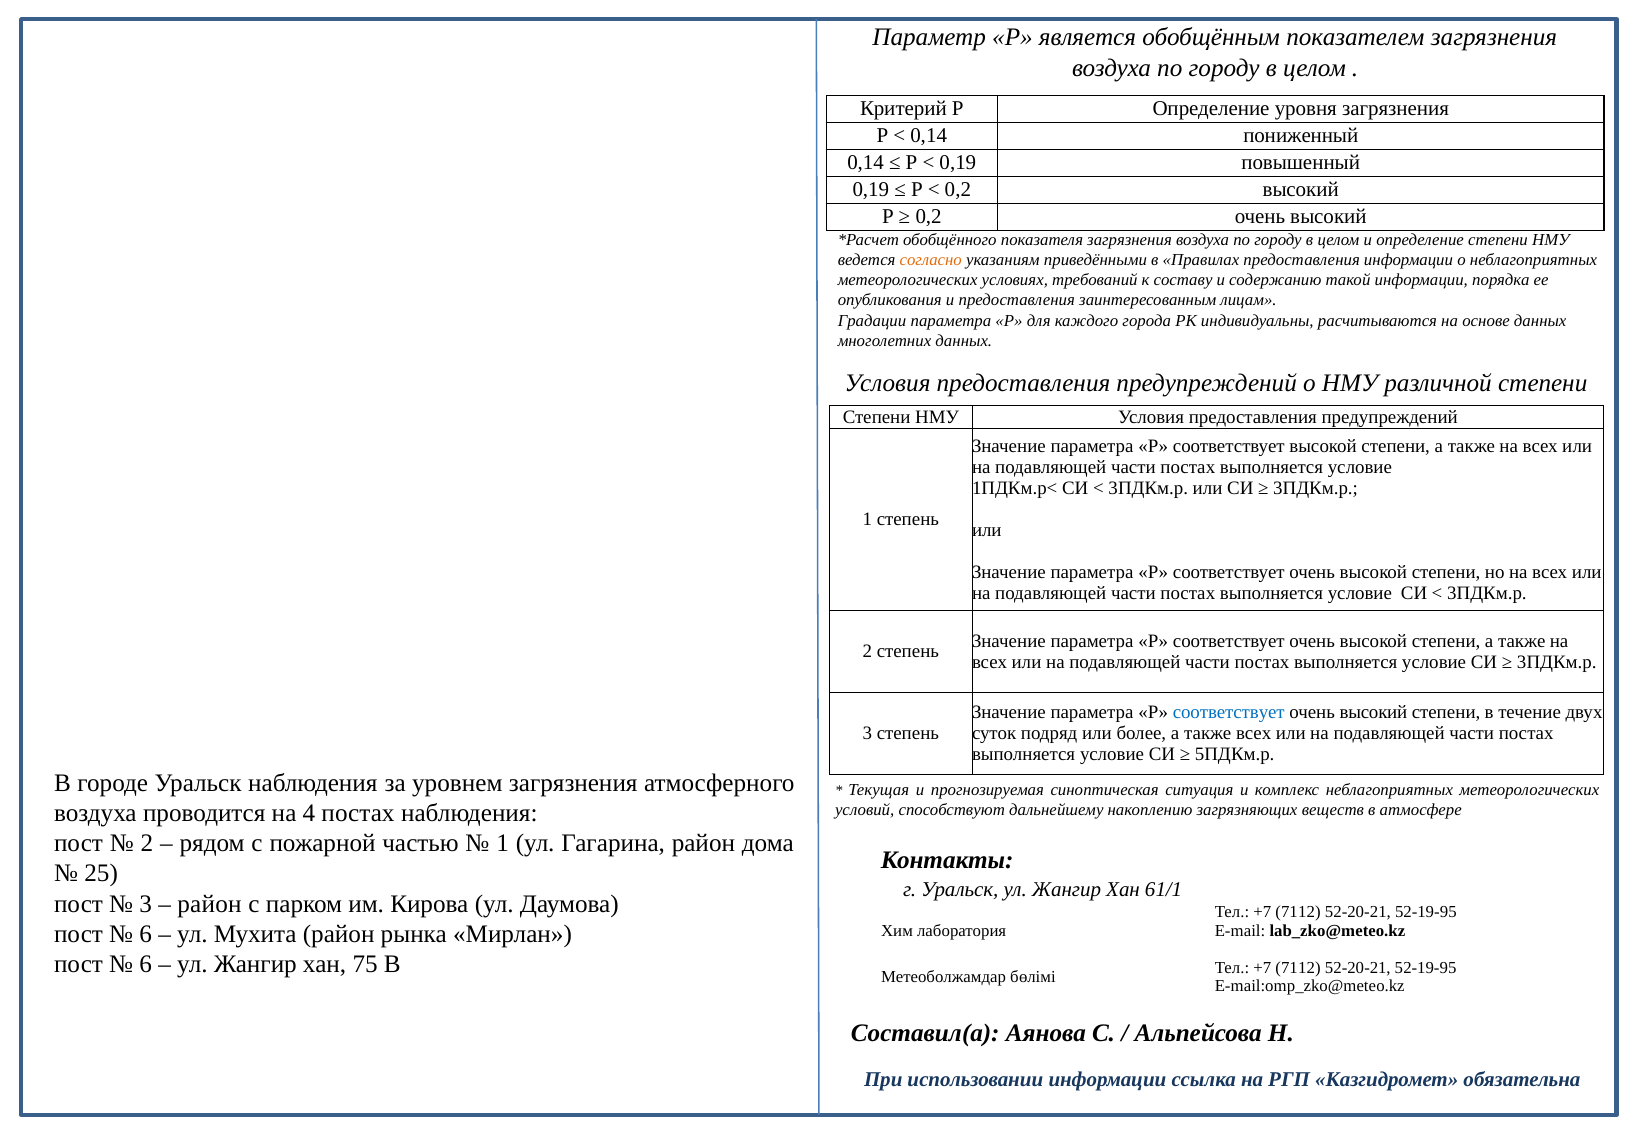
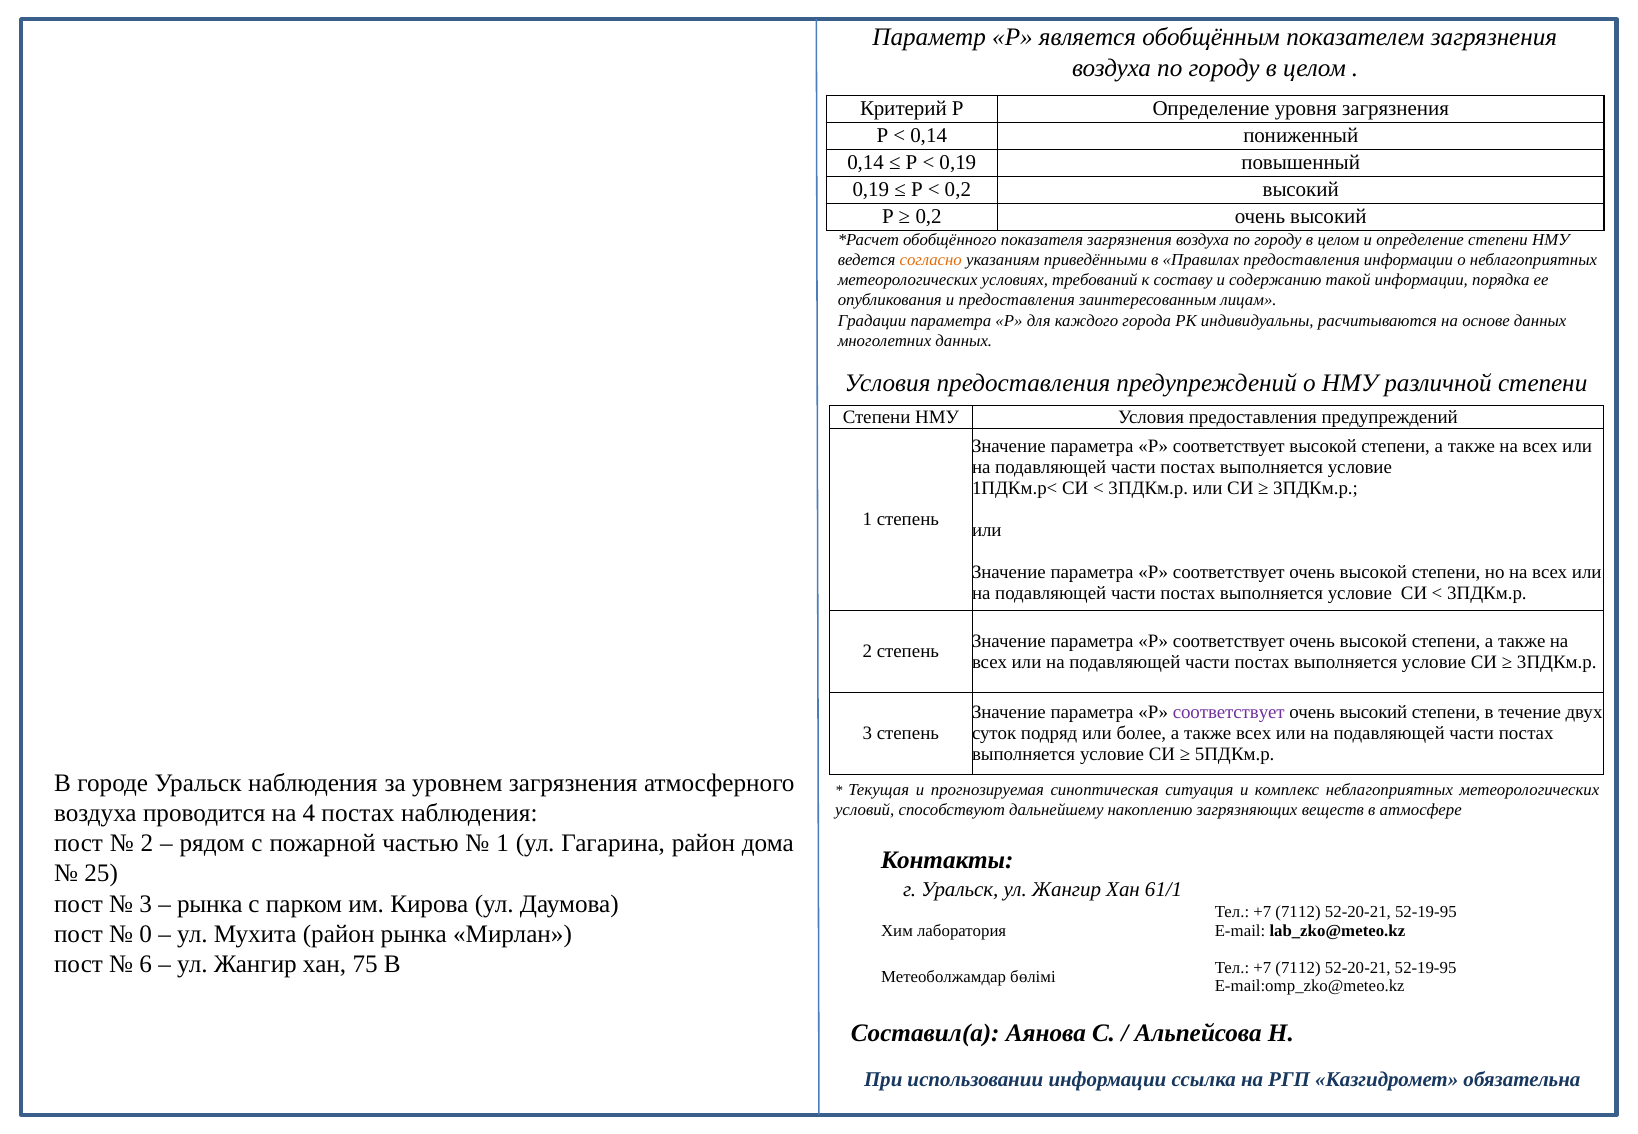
соответствует colour: blue -> purple (1229, 712)
район: район -> рынка (210, 904)
6: 6 -> 0 (146, 934)
